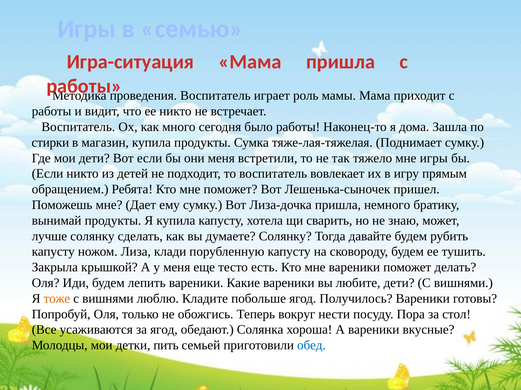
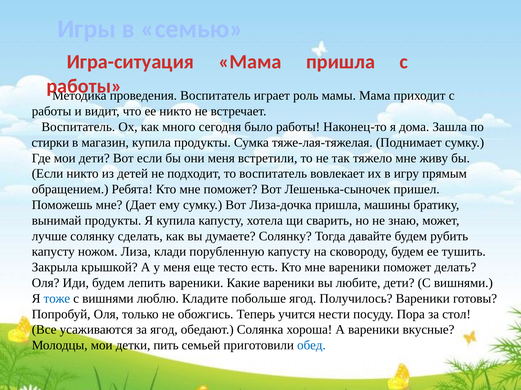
мне игры: игры -> живу (434, 158)
немного: немного -> машины (387, 205)
тоже colour: orange -> blue (57, 299)
вокруг: вокруг -> учится (297, 315)
